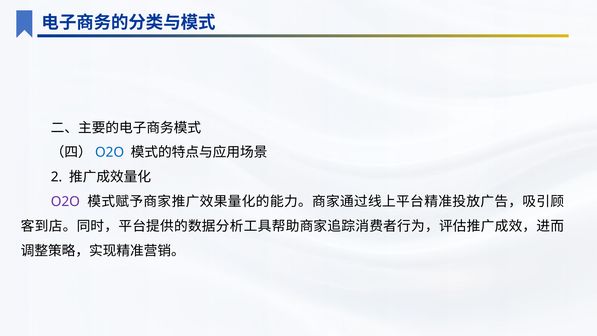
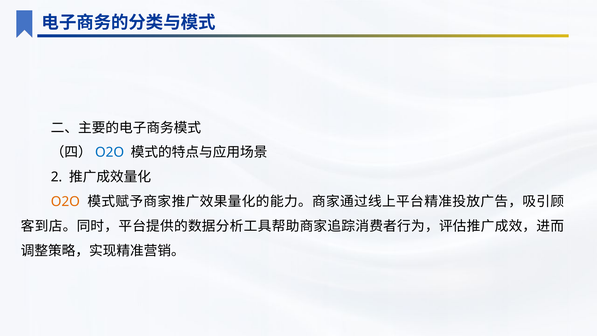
O2O colour: purple -> orange (65, 202)
